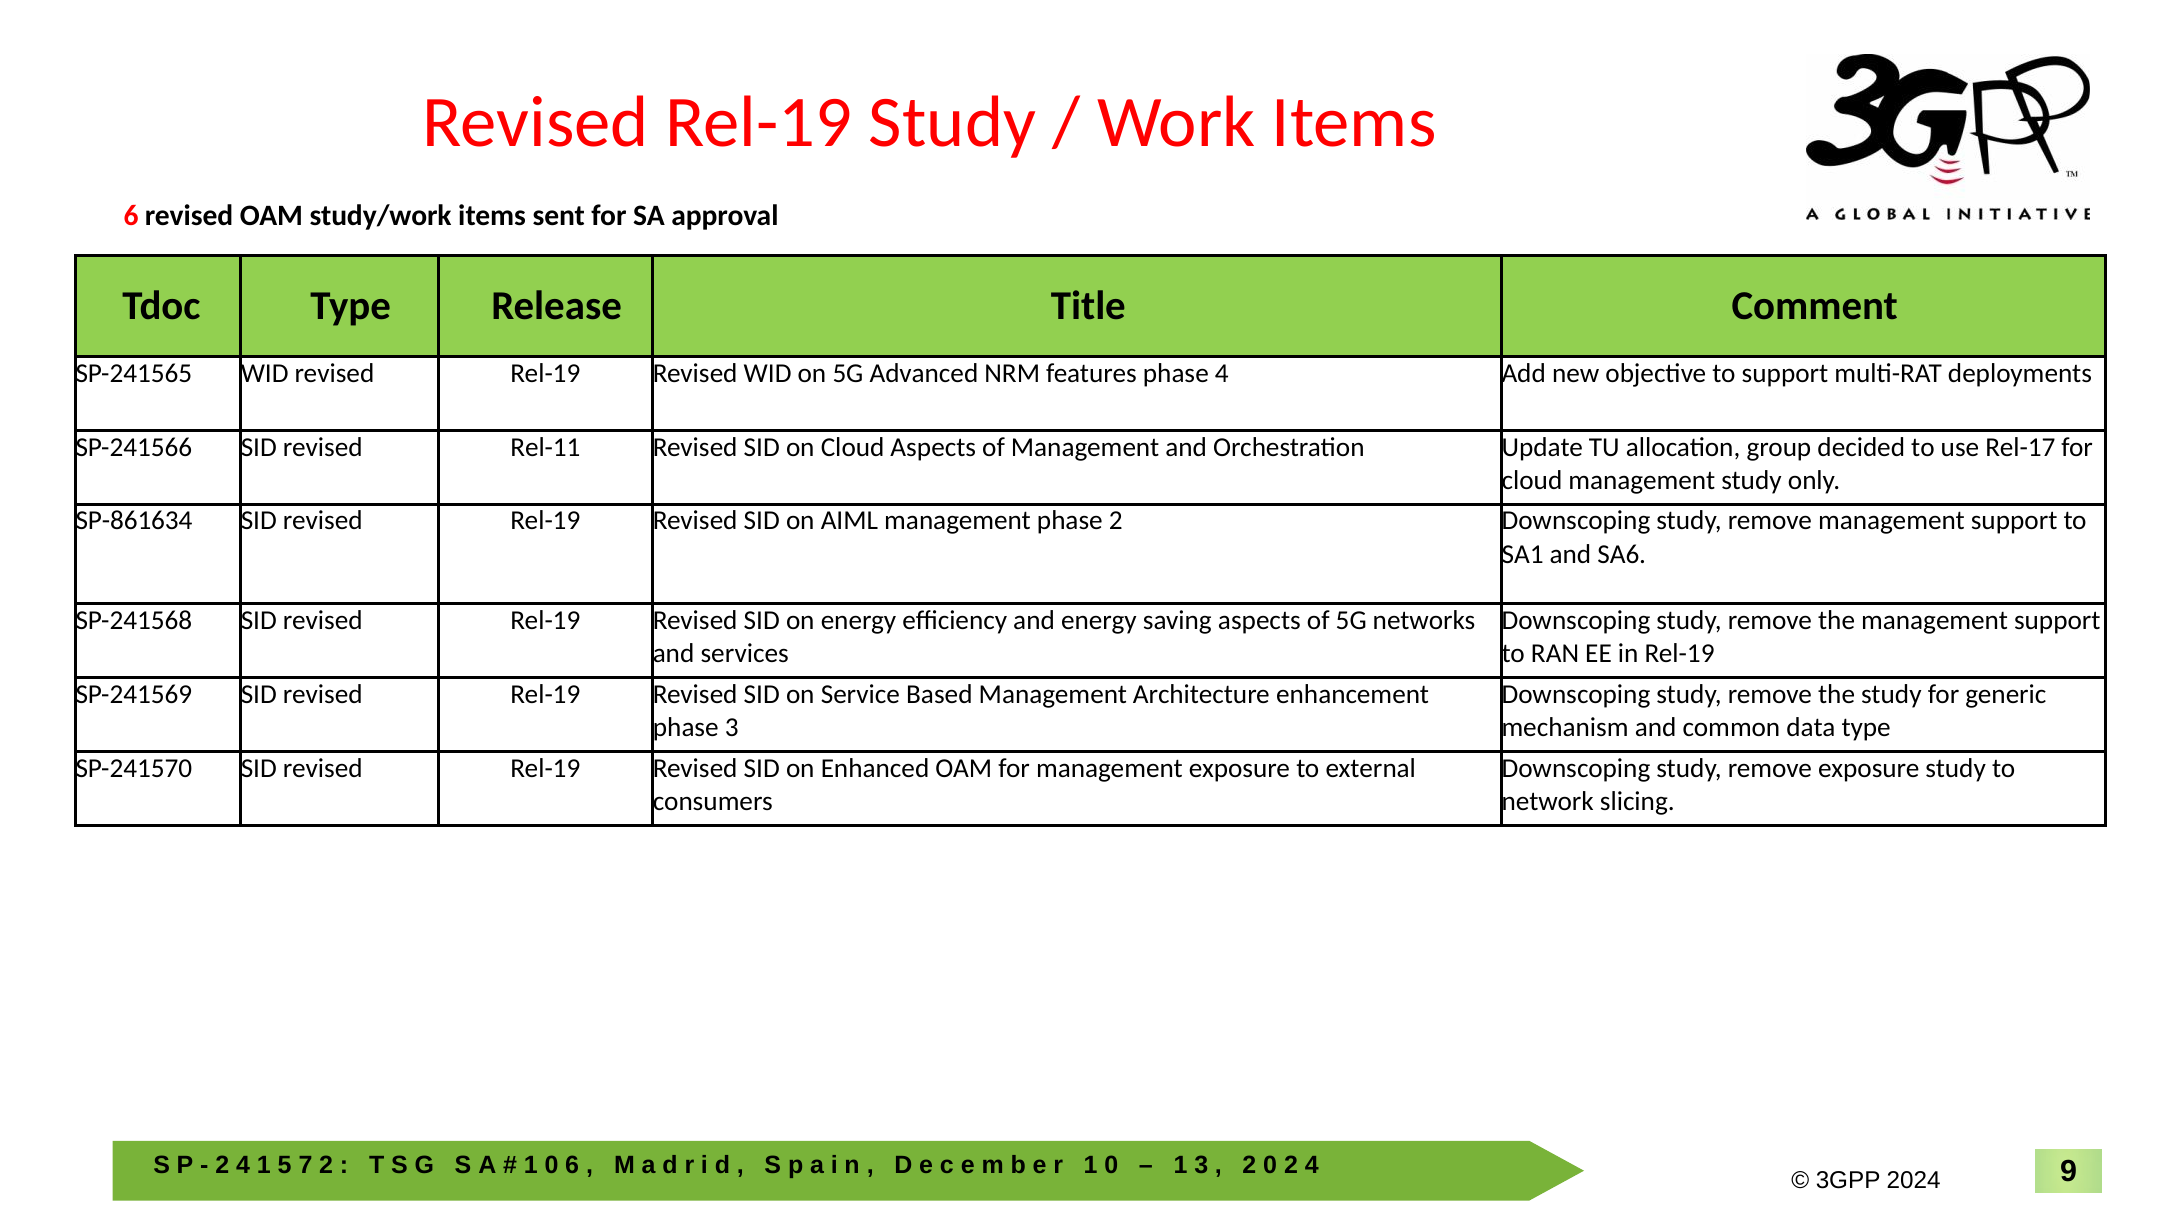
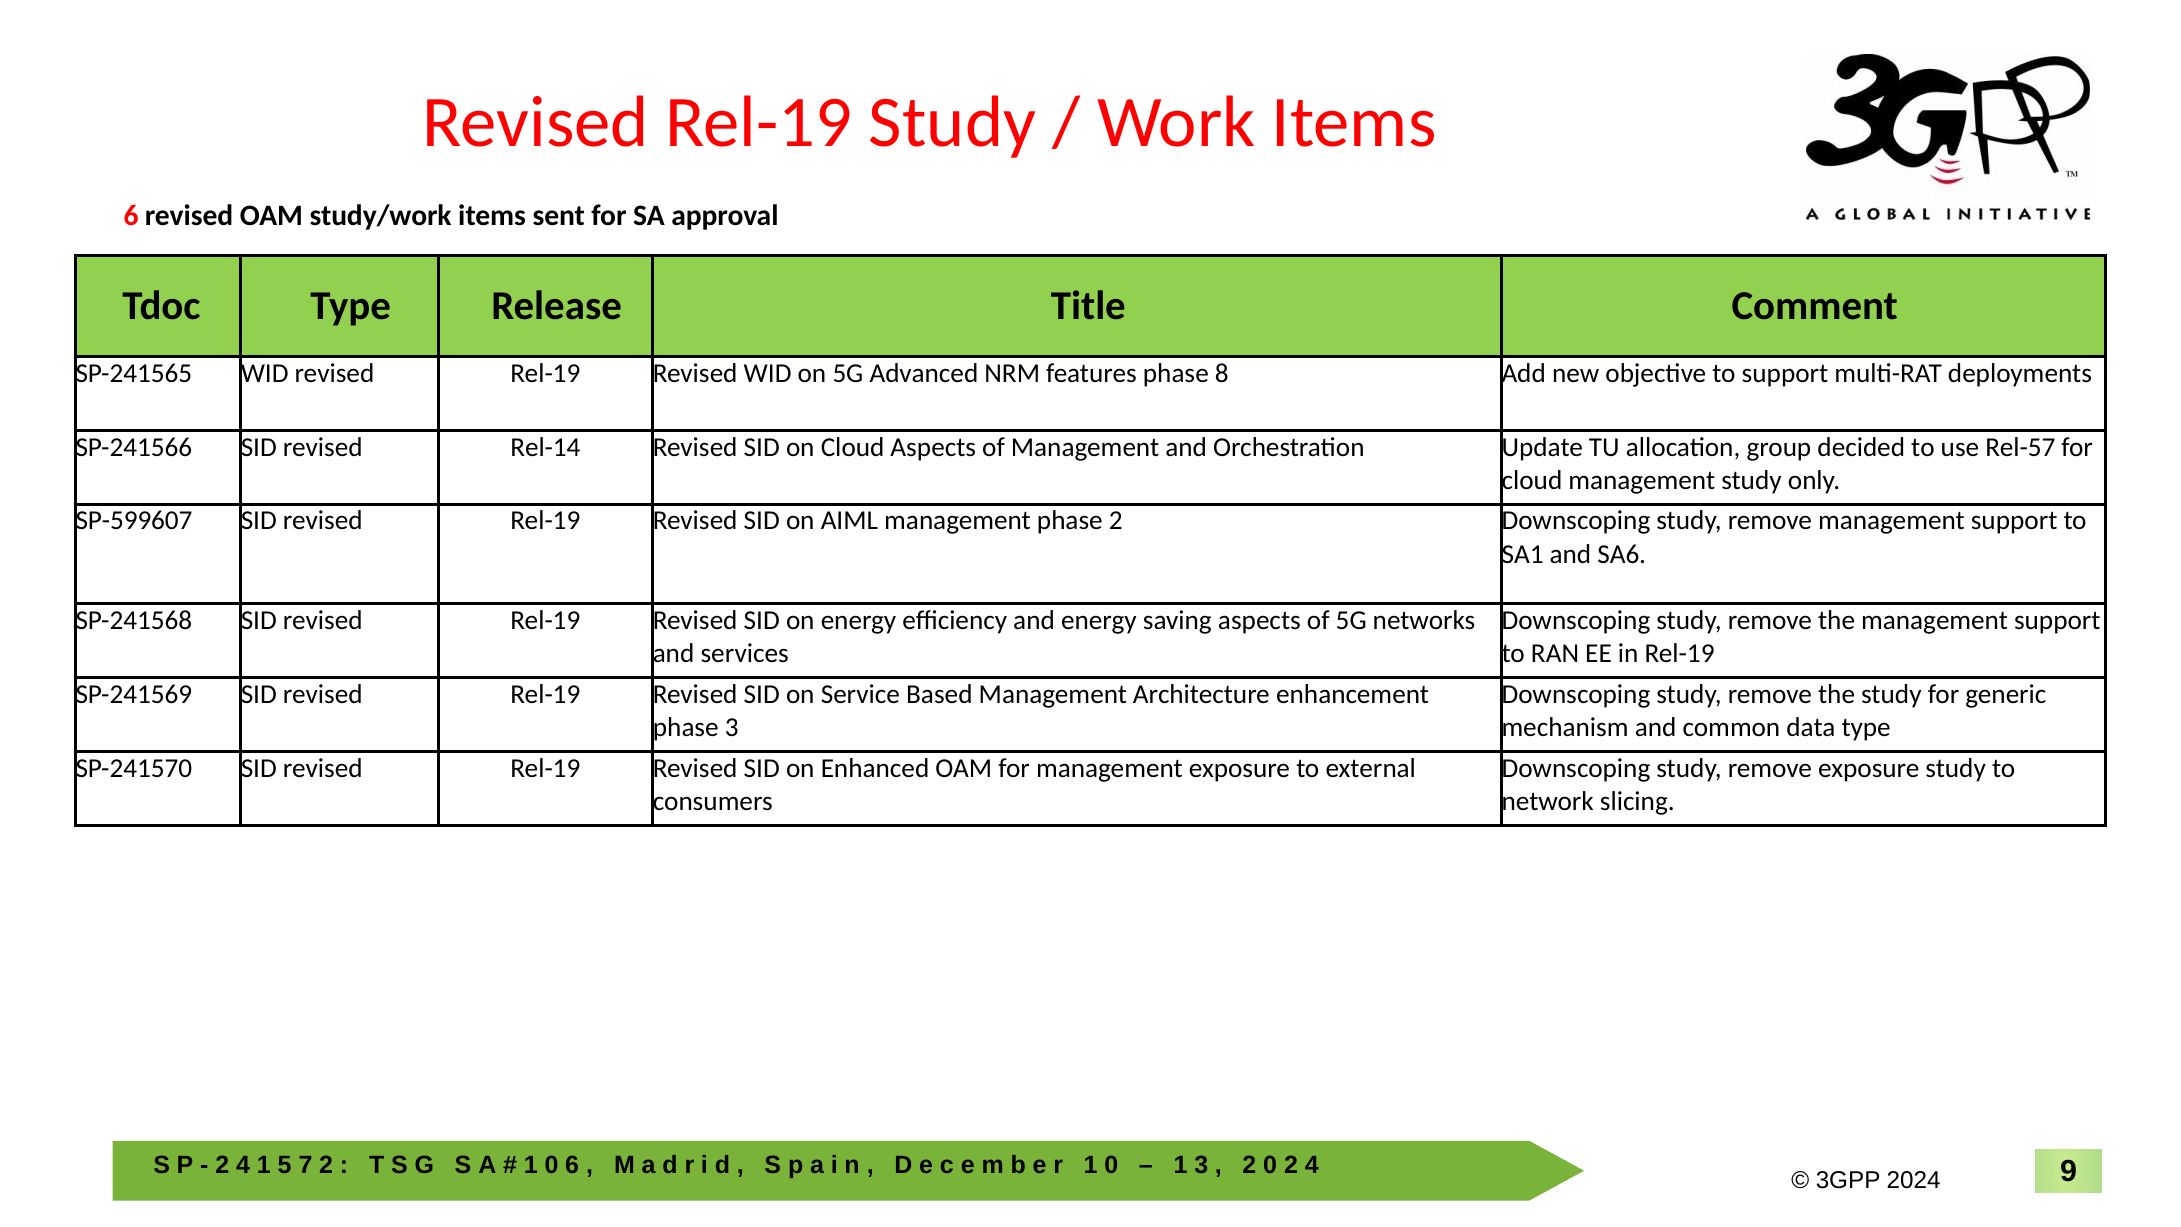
phase 4: 4 -> 8 (1222, 373)
Rel-11: Rel-11 -> Rel-14 (545, 447)
Rel-17: Rel-17 -> Rel-57 (2020, 447)
SP-861634: SP-861634 -> SP-599607 (134, 521)
